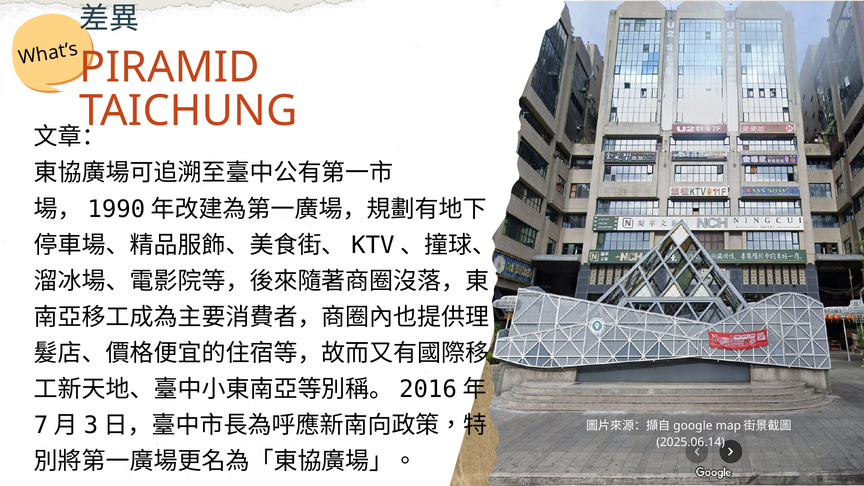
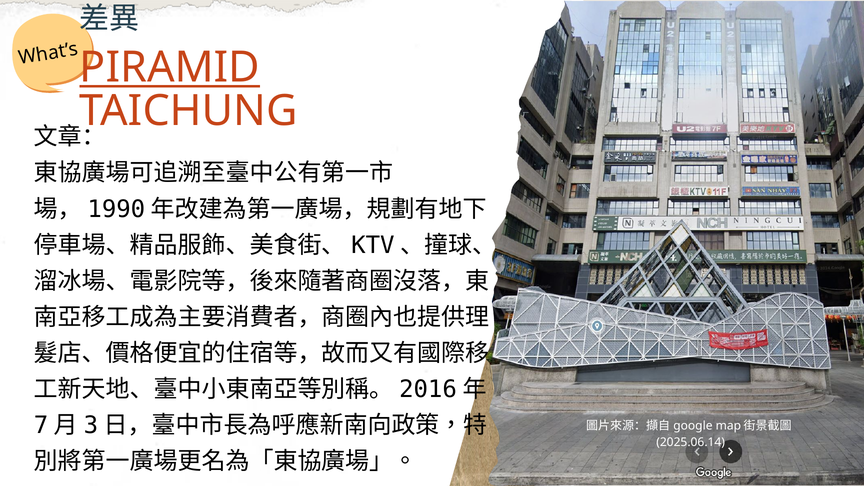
PIRAMID underline: none -> present (170, 68)
